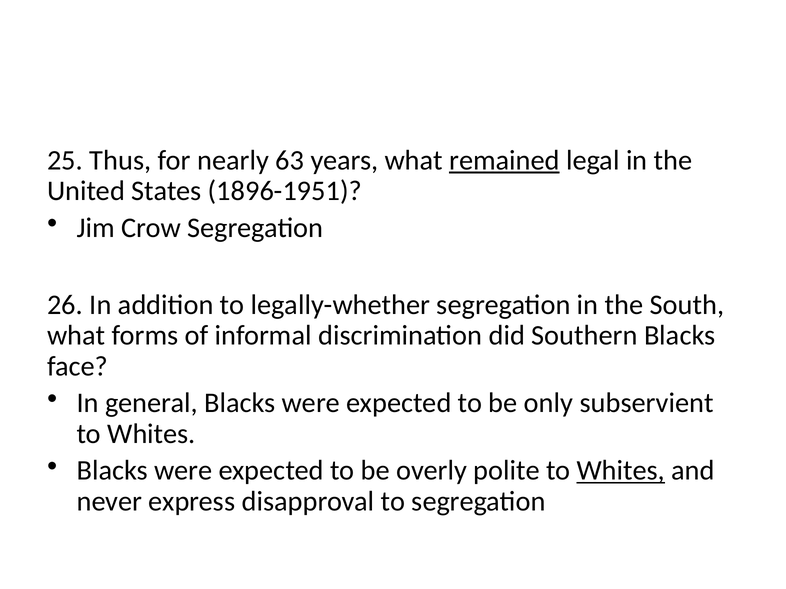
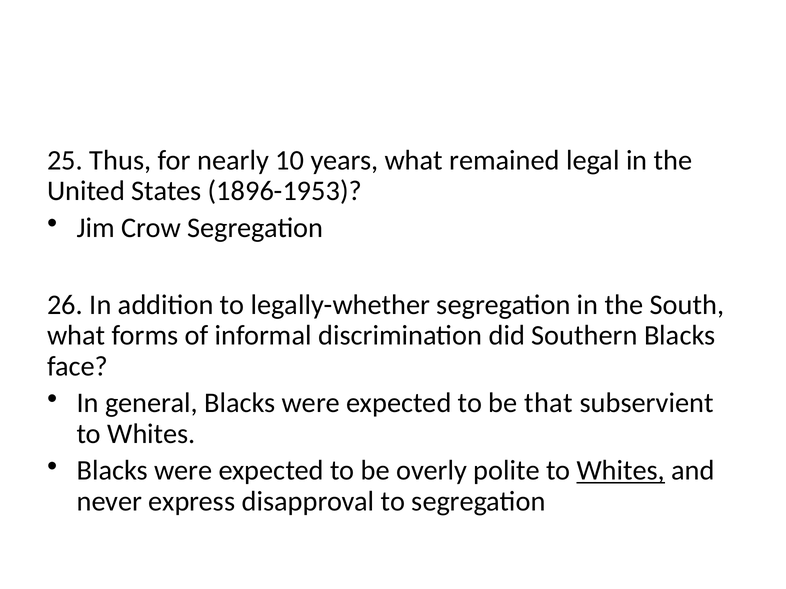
63: 63 -> 10 (290, 160)
remained underline: present -> none (504, 160)
1896-1951: 1896-1951 -> 1896-1953 (285, 191)
only: only -> that (548, 403)
